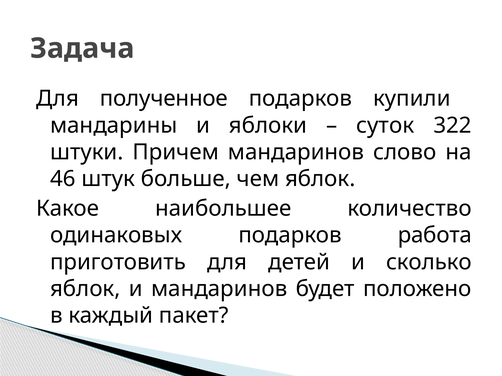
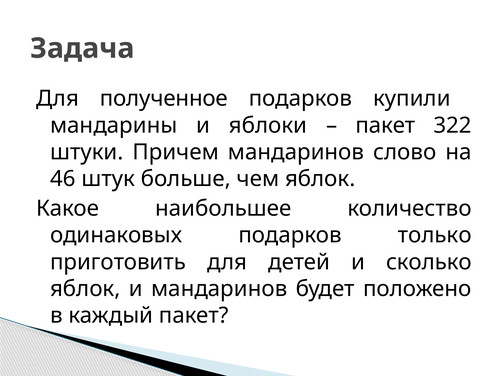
суток: суток -> пакет (385, 126)
работа: работа -> только (435, 236)
